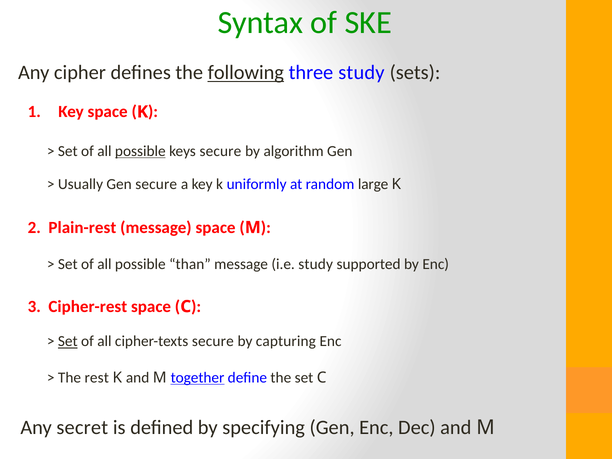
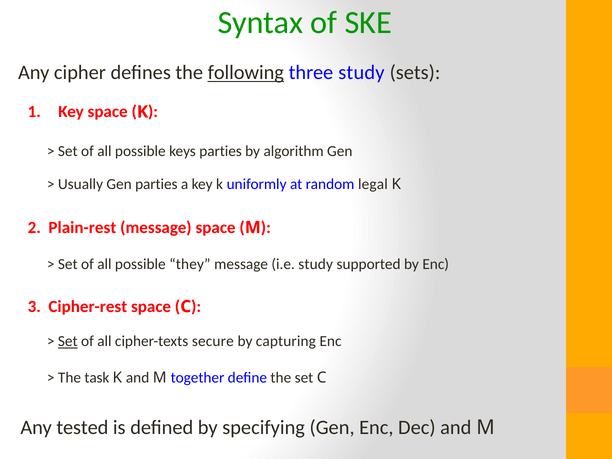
possible underline: present -> none (140, 151)
keys secure: secure -> parties (221, 151)
Gen secure: secure -> parties (156, 184)
large: large -> legal (373, 184)
than: than -> they (190, 264)
rest: rest -> task (97, 378)
together underline: present -> none (197, 378)
secret: secret -> tested (82, 427)
